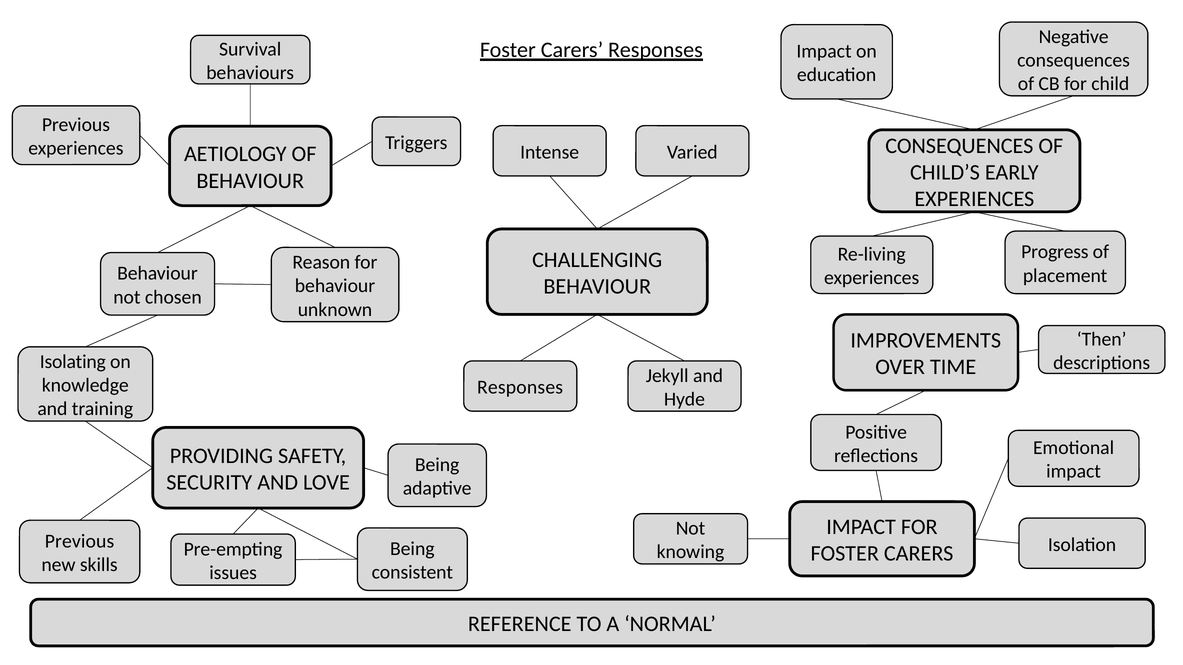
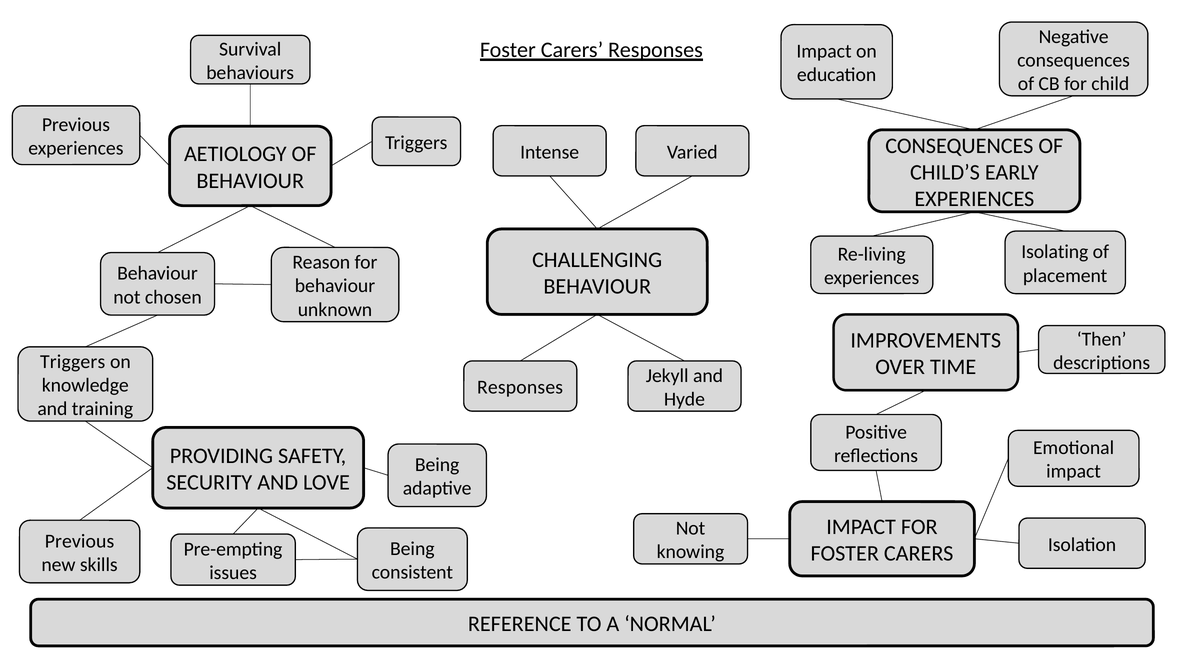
Progress: Progress -> Isolating (1055, 252)
Isolating: Isolating -> Triggers (73, 362)
